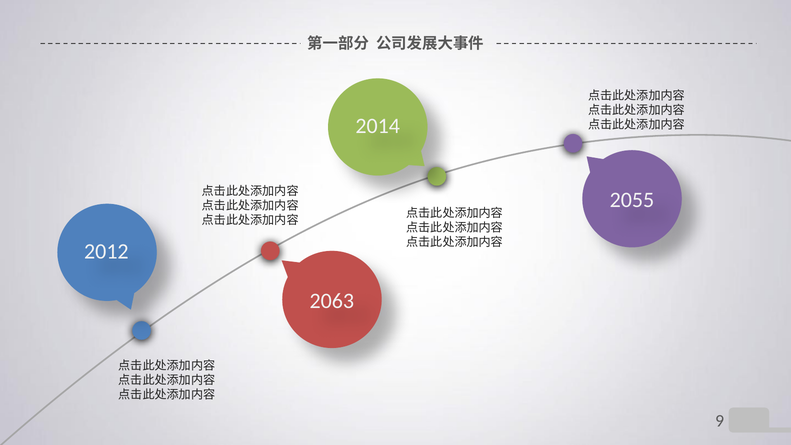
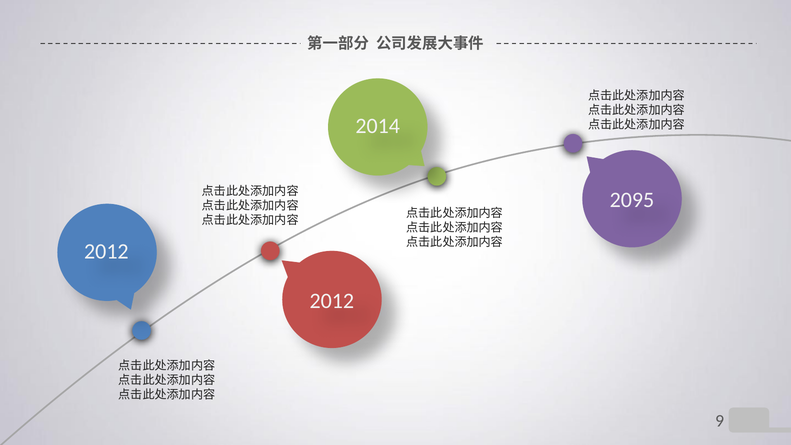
2055: 2055 -> 2095 (632, 200)
2063: 2063 -> 2012 (332, 301)
